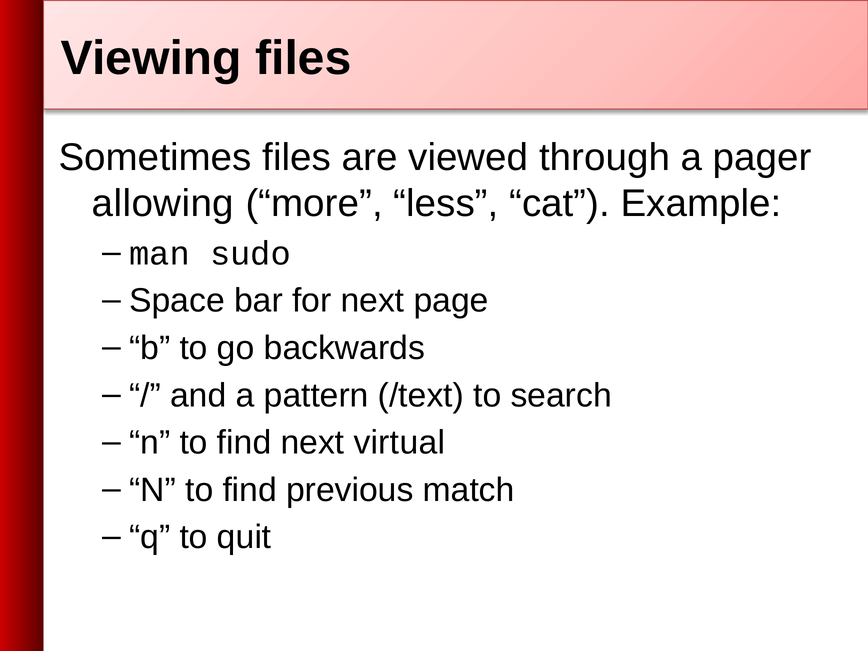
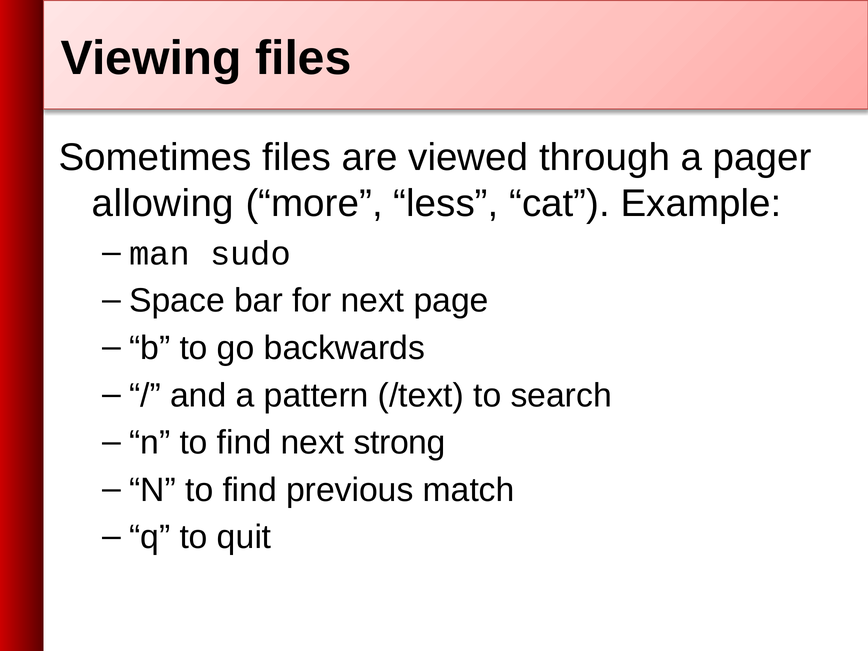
virtual: virtual -> strong (400, 443)
